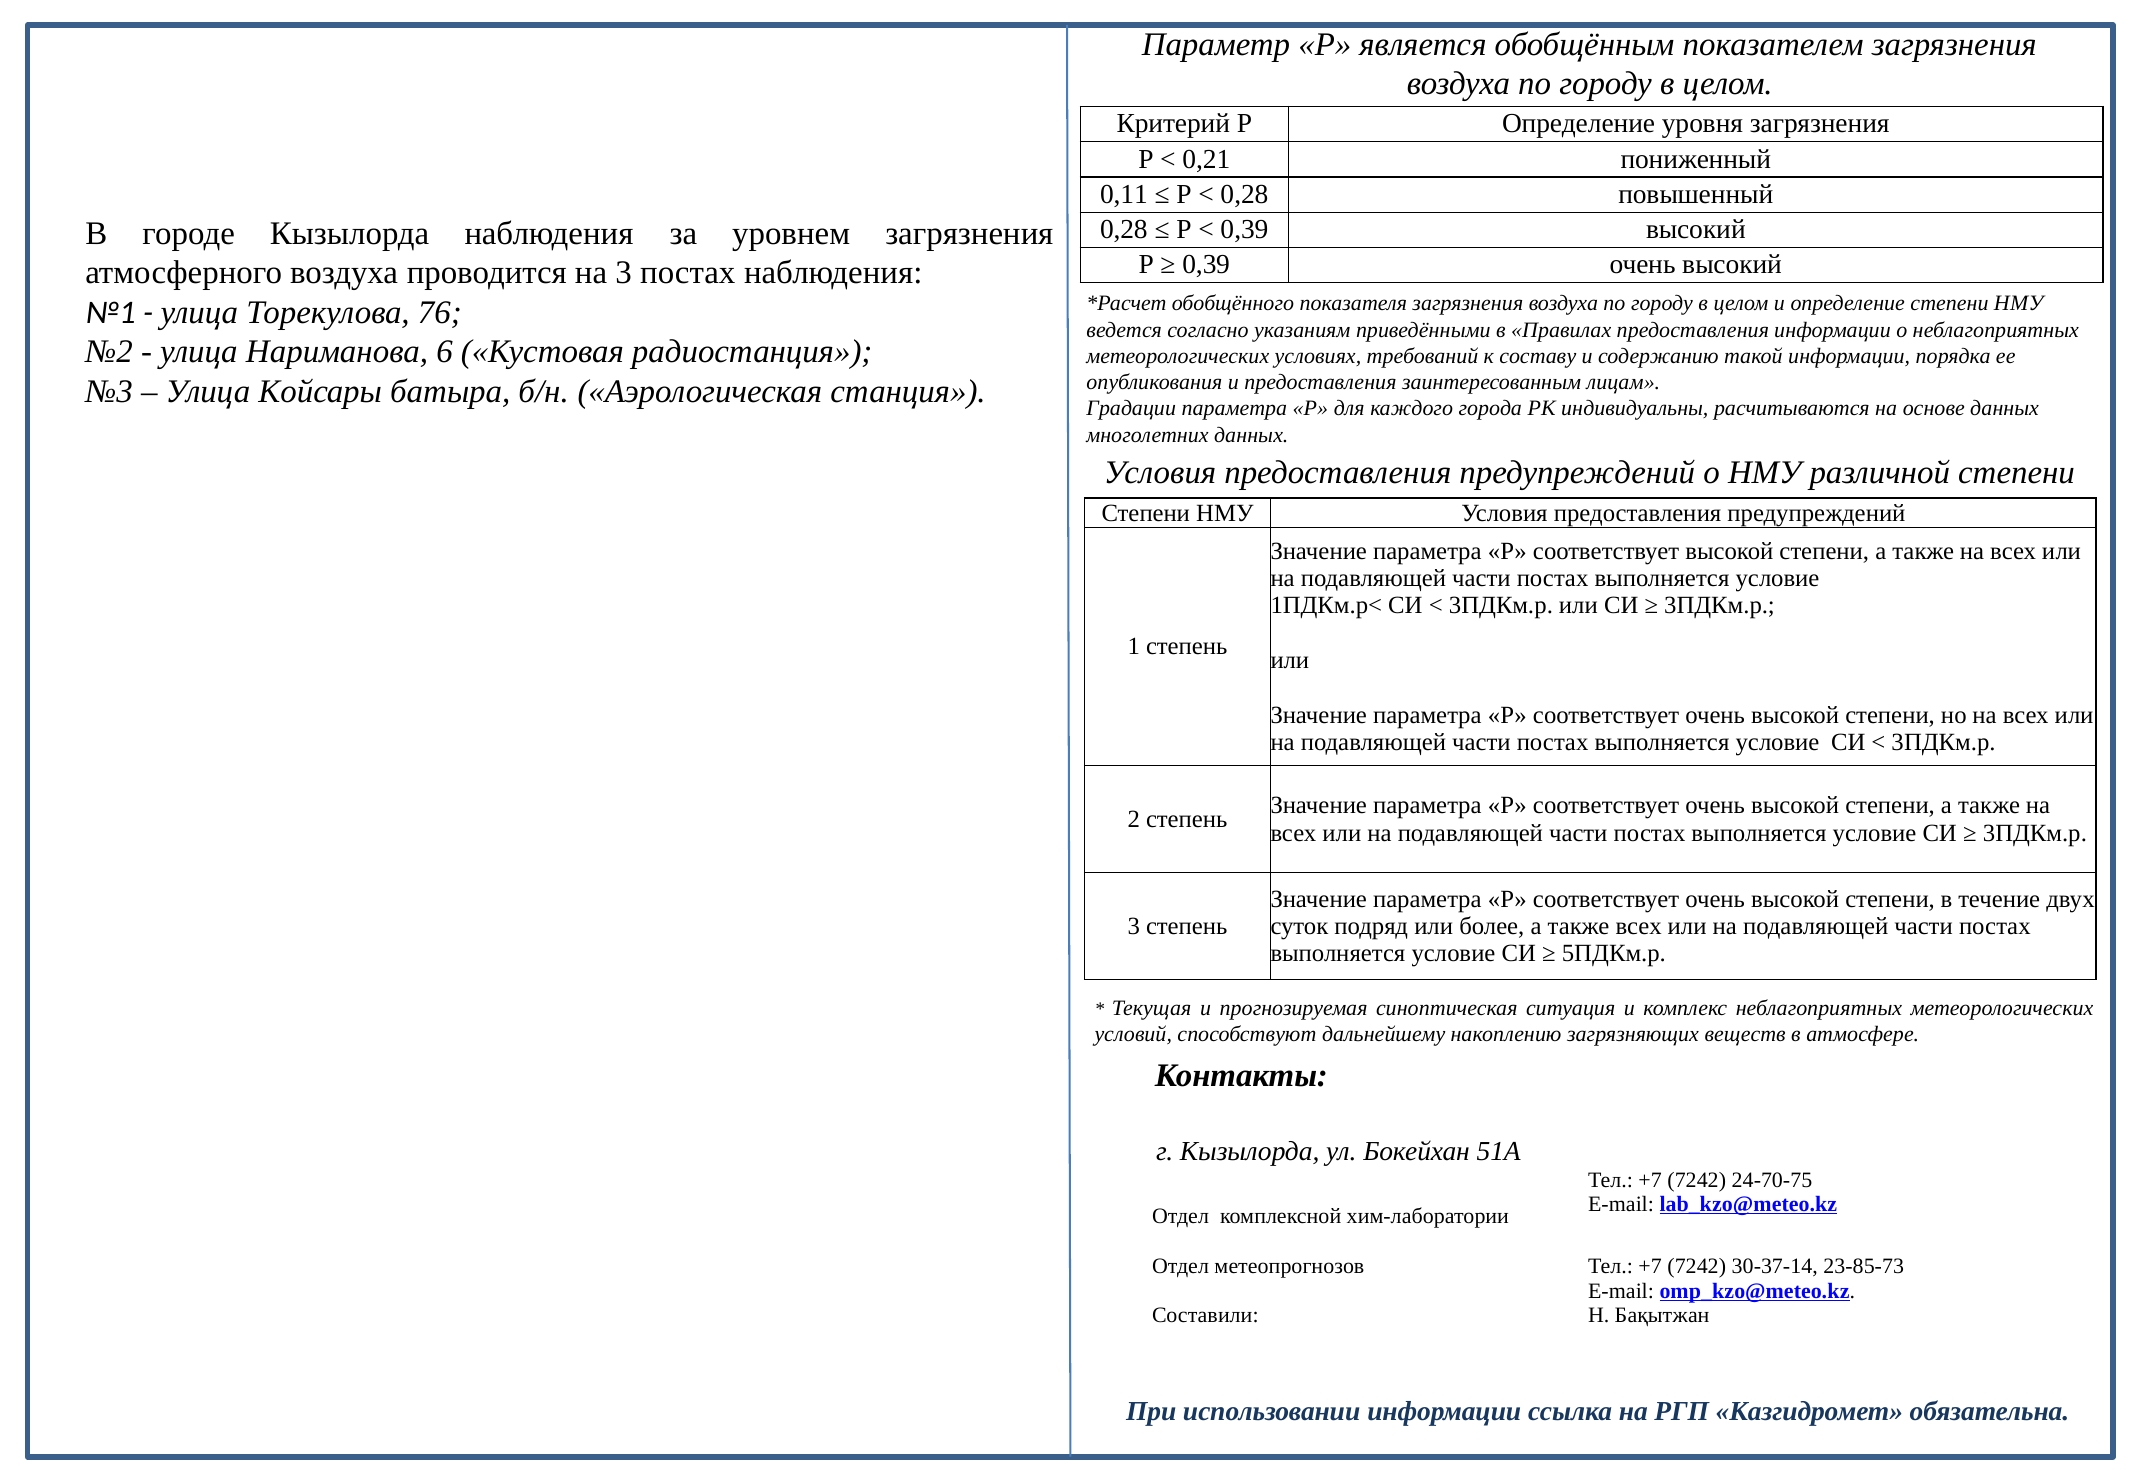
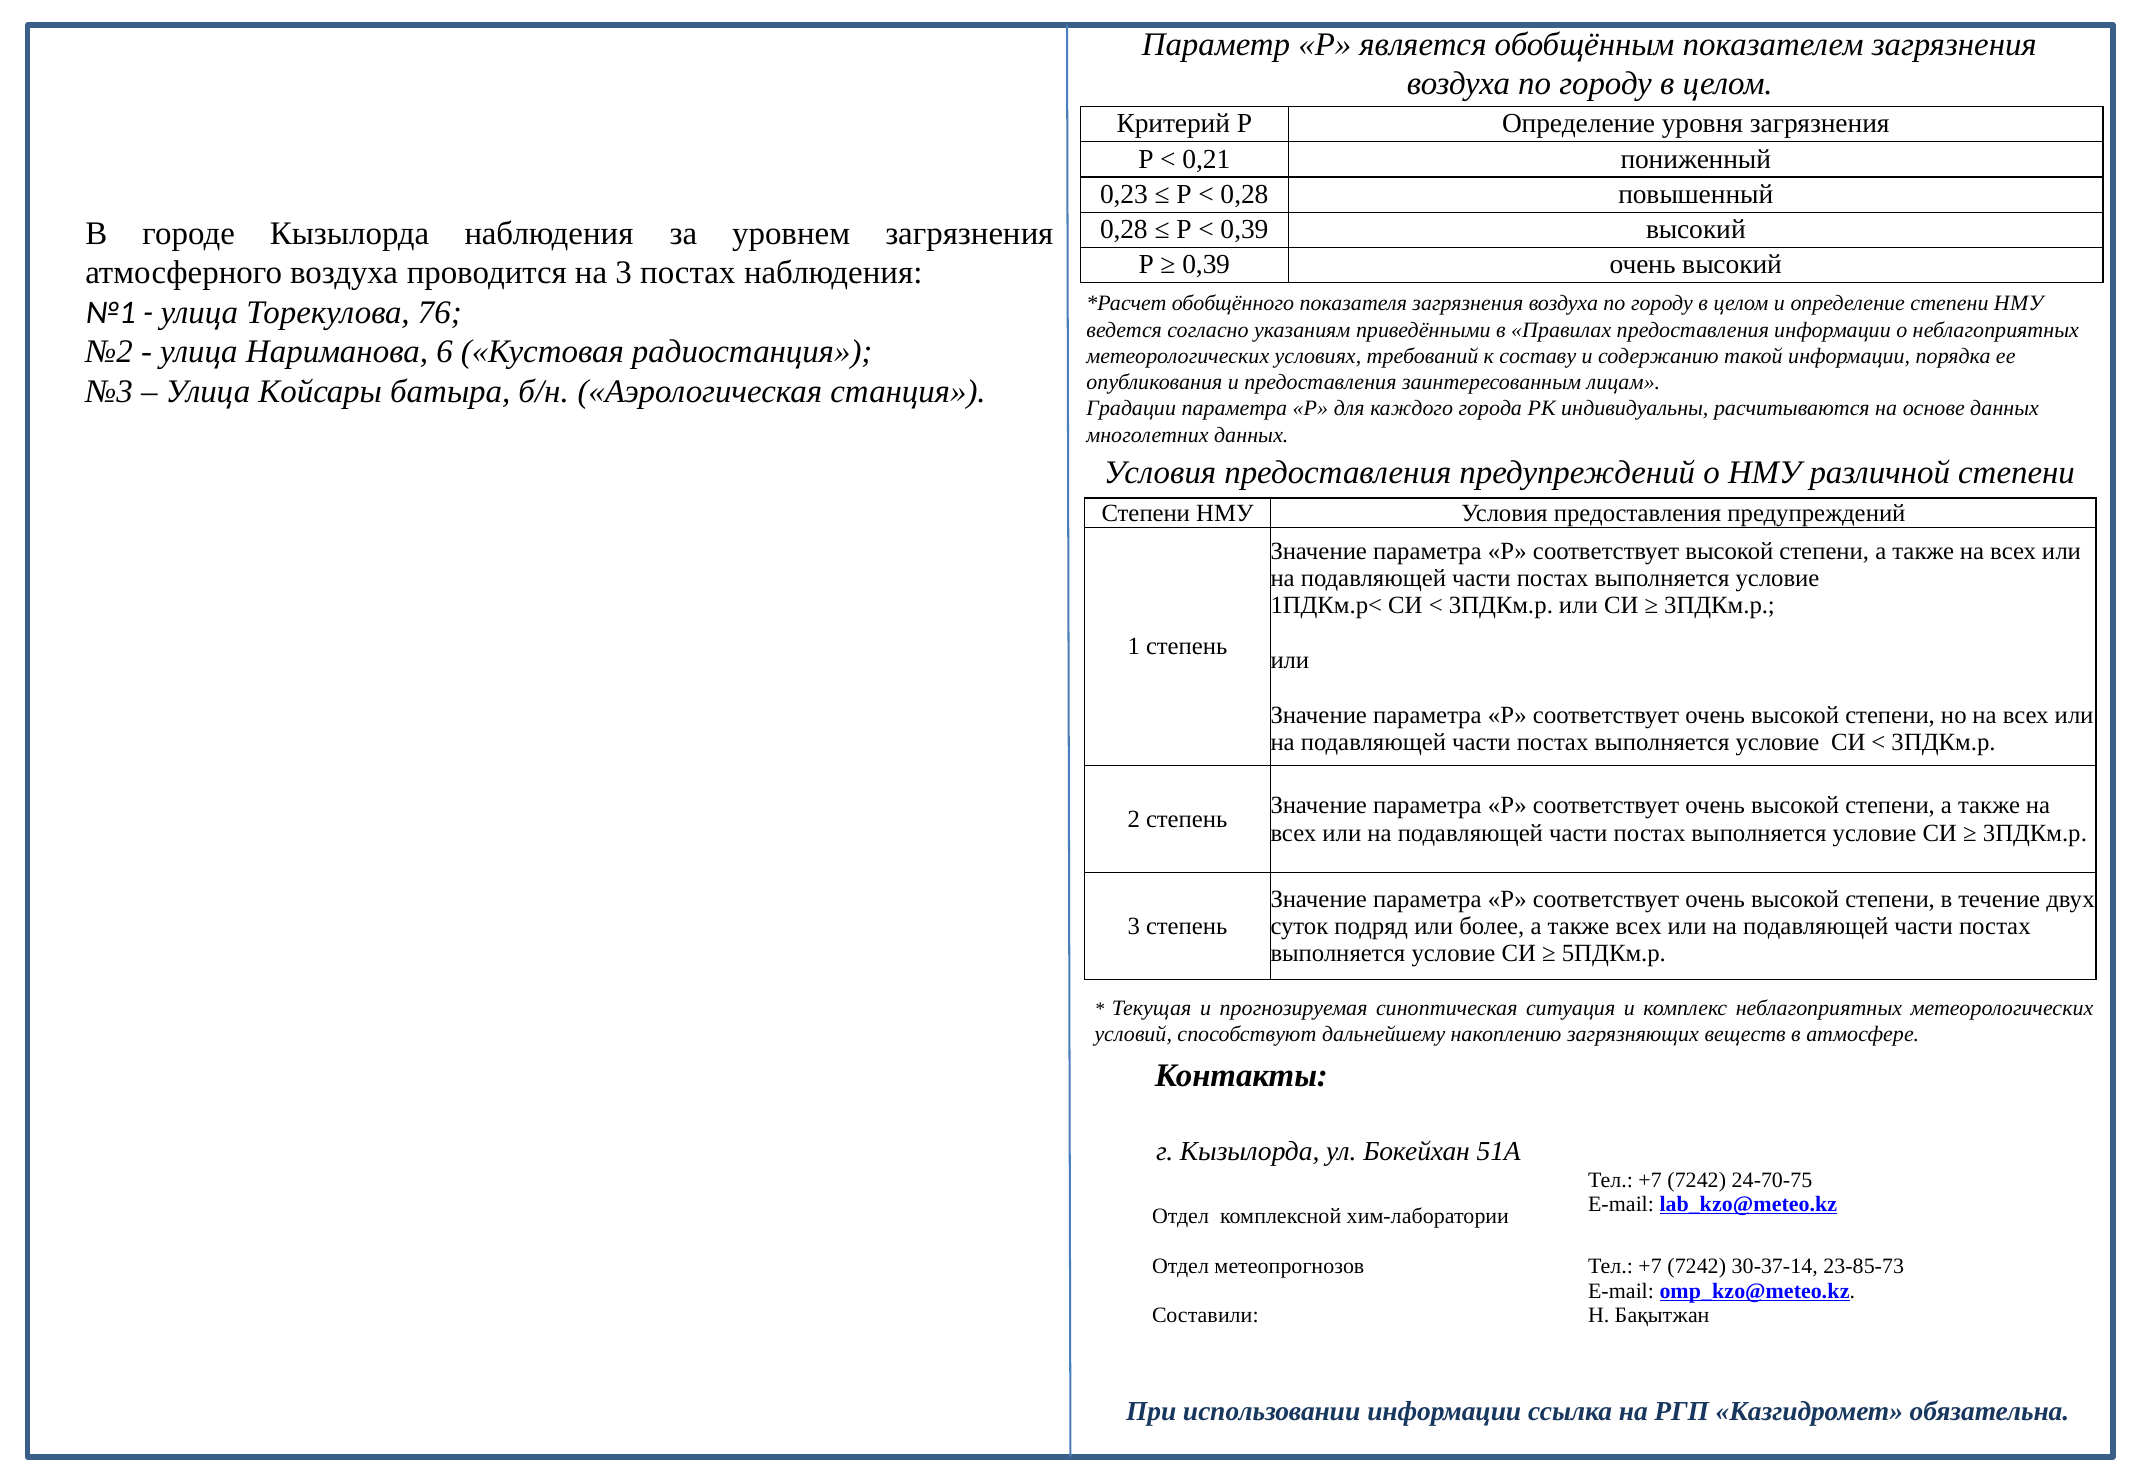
0,11: 0,11 -> 0,23 (1124, 194)
